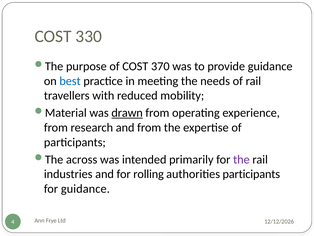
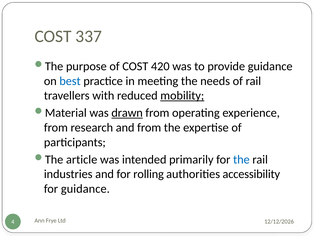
330: 330 -> 337 (89, 36)
370: 370 -> 420 (160, 66)
mobility underline: none -> present (182, 95)
across: across -> article (82, 159)
the colour: purple -> blue (241, 159)
authorities participants: participants -> accessibility (251, 174)
